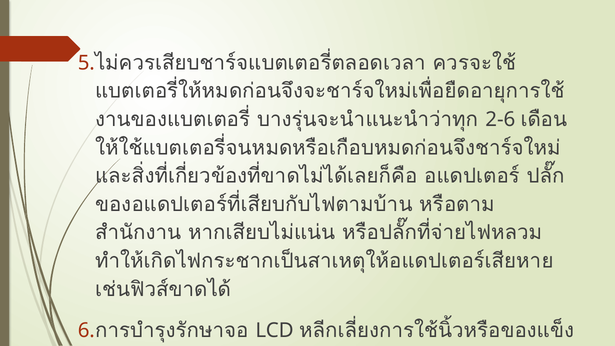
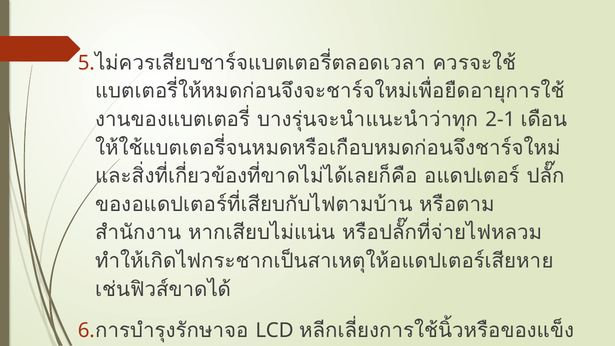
2-6: 2-6 -> 2-1 (500, 119)
